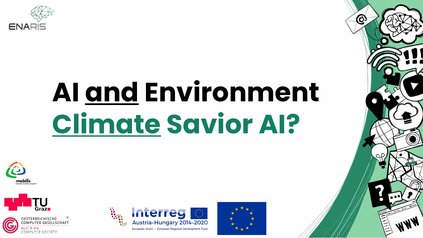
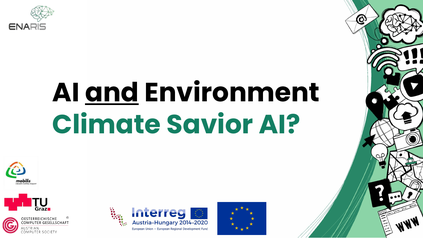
Climate underline: present -> none (107, 125)
